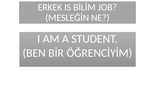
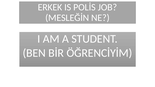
BİLİM: BİLİM -> POLİS (84, 7)
